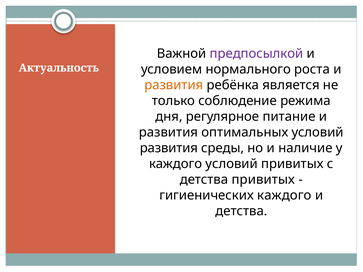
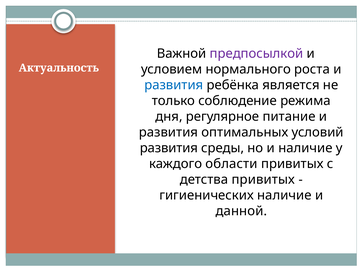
развития colour: orange -> blue (174, 85)
каждого условий: условий -> области (232, 164)
гигиенических каждого: каждого -> наличие (284, 195)
детства: детства -> данной (241, 211)
